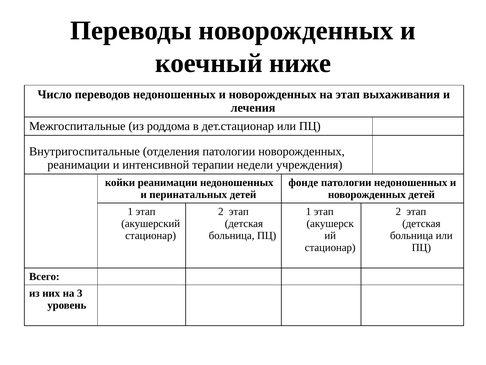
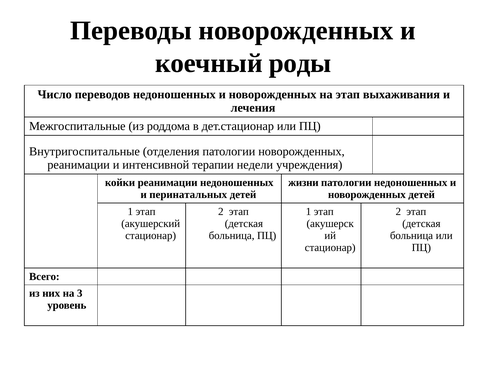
ниже: ниже -> роды (300, 63)
фонде: фонде -> жизни (303, 182)
